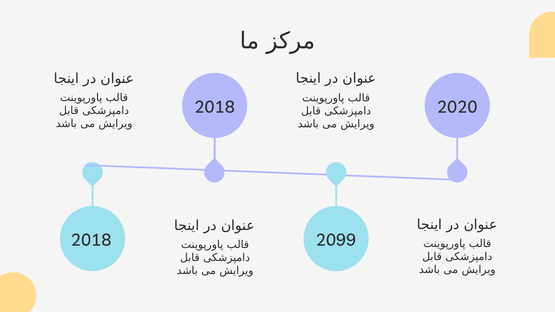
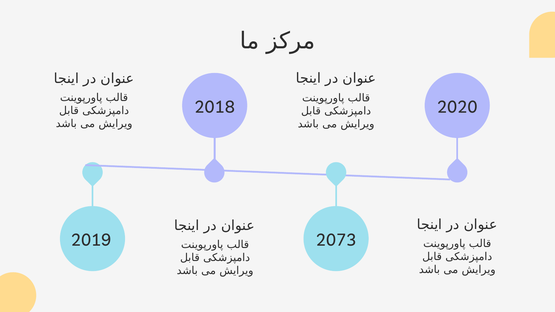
2018: 2018 -> 2019 (91, 240)
2099: 2099 -> 2073 (336, 240)
